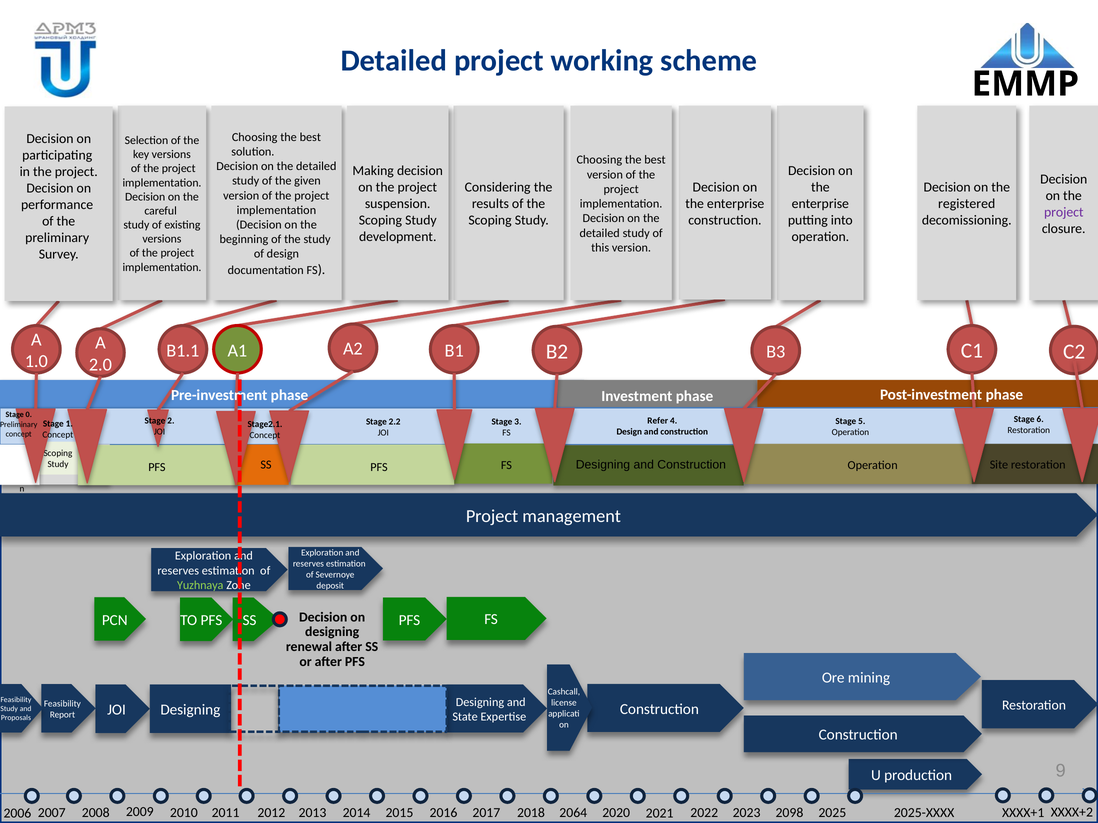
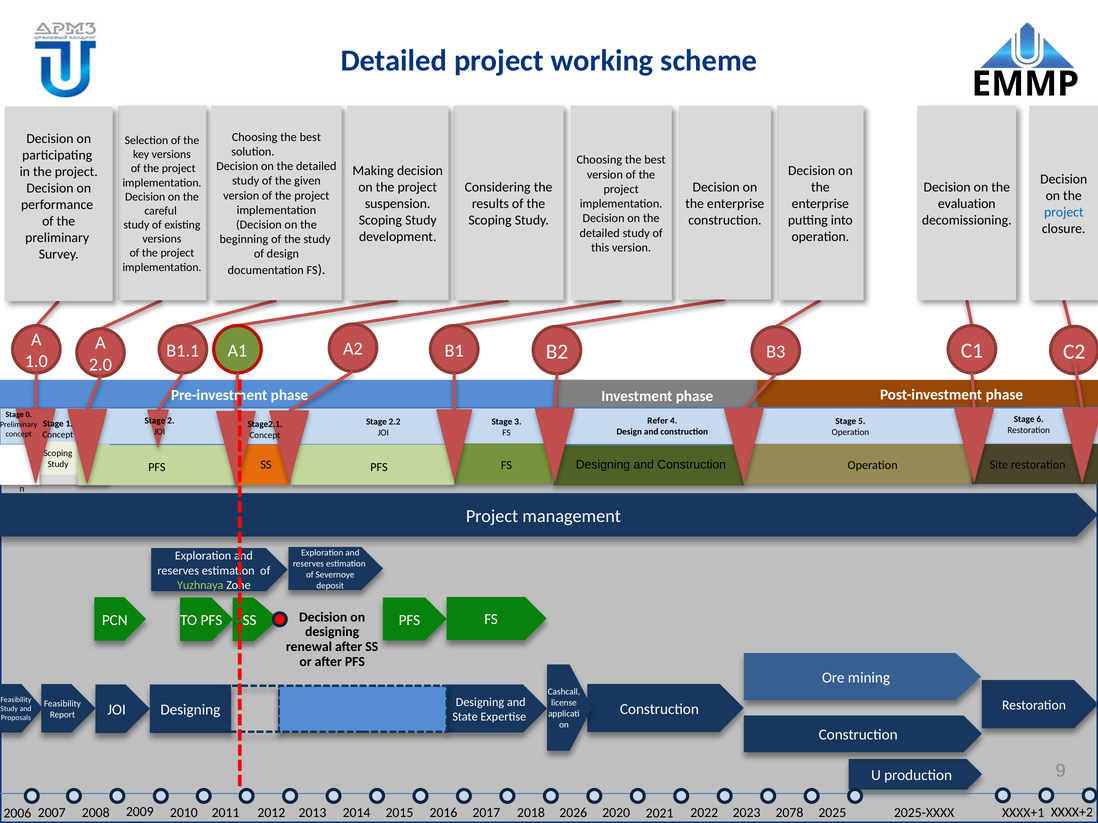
registered: registered -> evaluation (967, 204)
project colour: purple -> blue (1064, 212)
2064: 2064 -> 2026 (573, 813)
2098: 2098 -> 2078 (789, 813)
